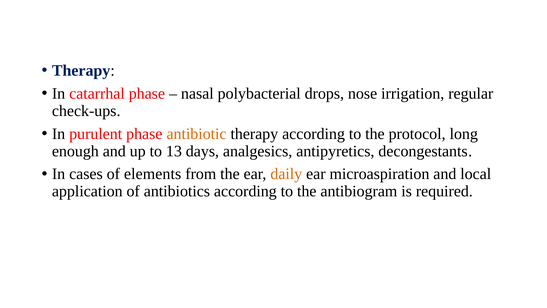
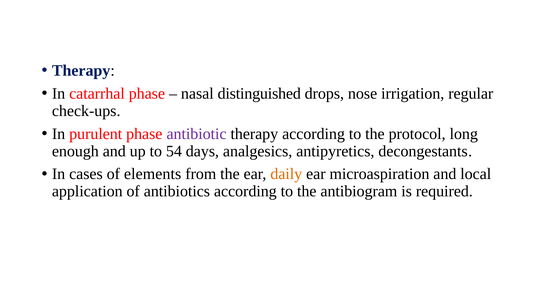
polybacterial: polybacterial -> distinguished (259, 94)
antibiotic colour: orange -> purple (197, 134)
13: 13 -> 54 (174, 151)
